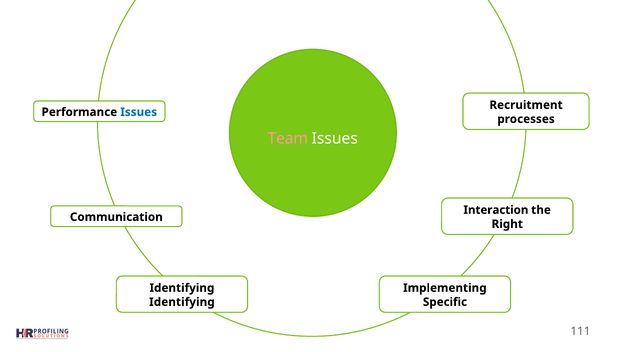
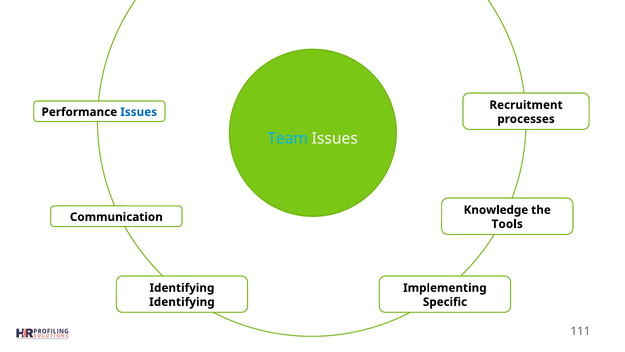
Team colour: pink -> light blue (288, 138)
Interaction: Interaction -> Knowledge (496, 210)
Right: Right -> Tools (507, 224)
